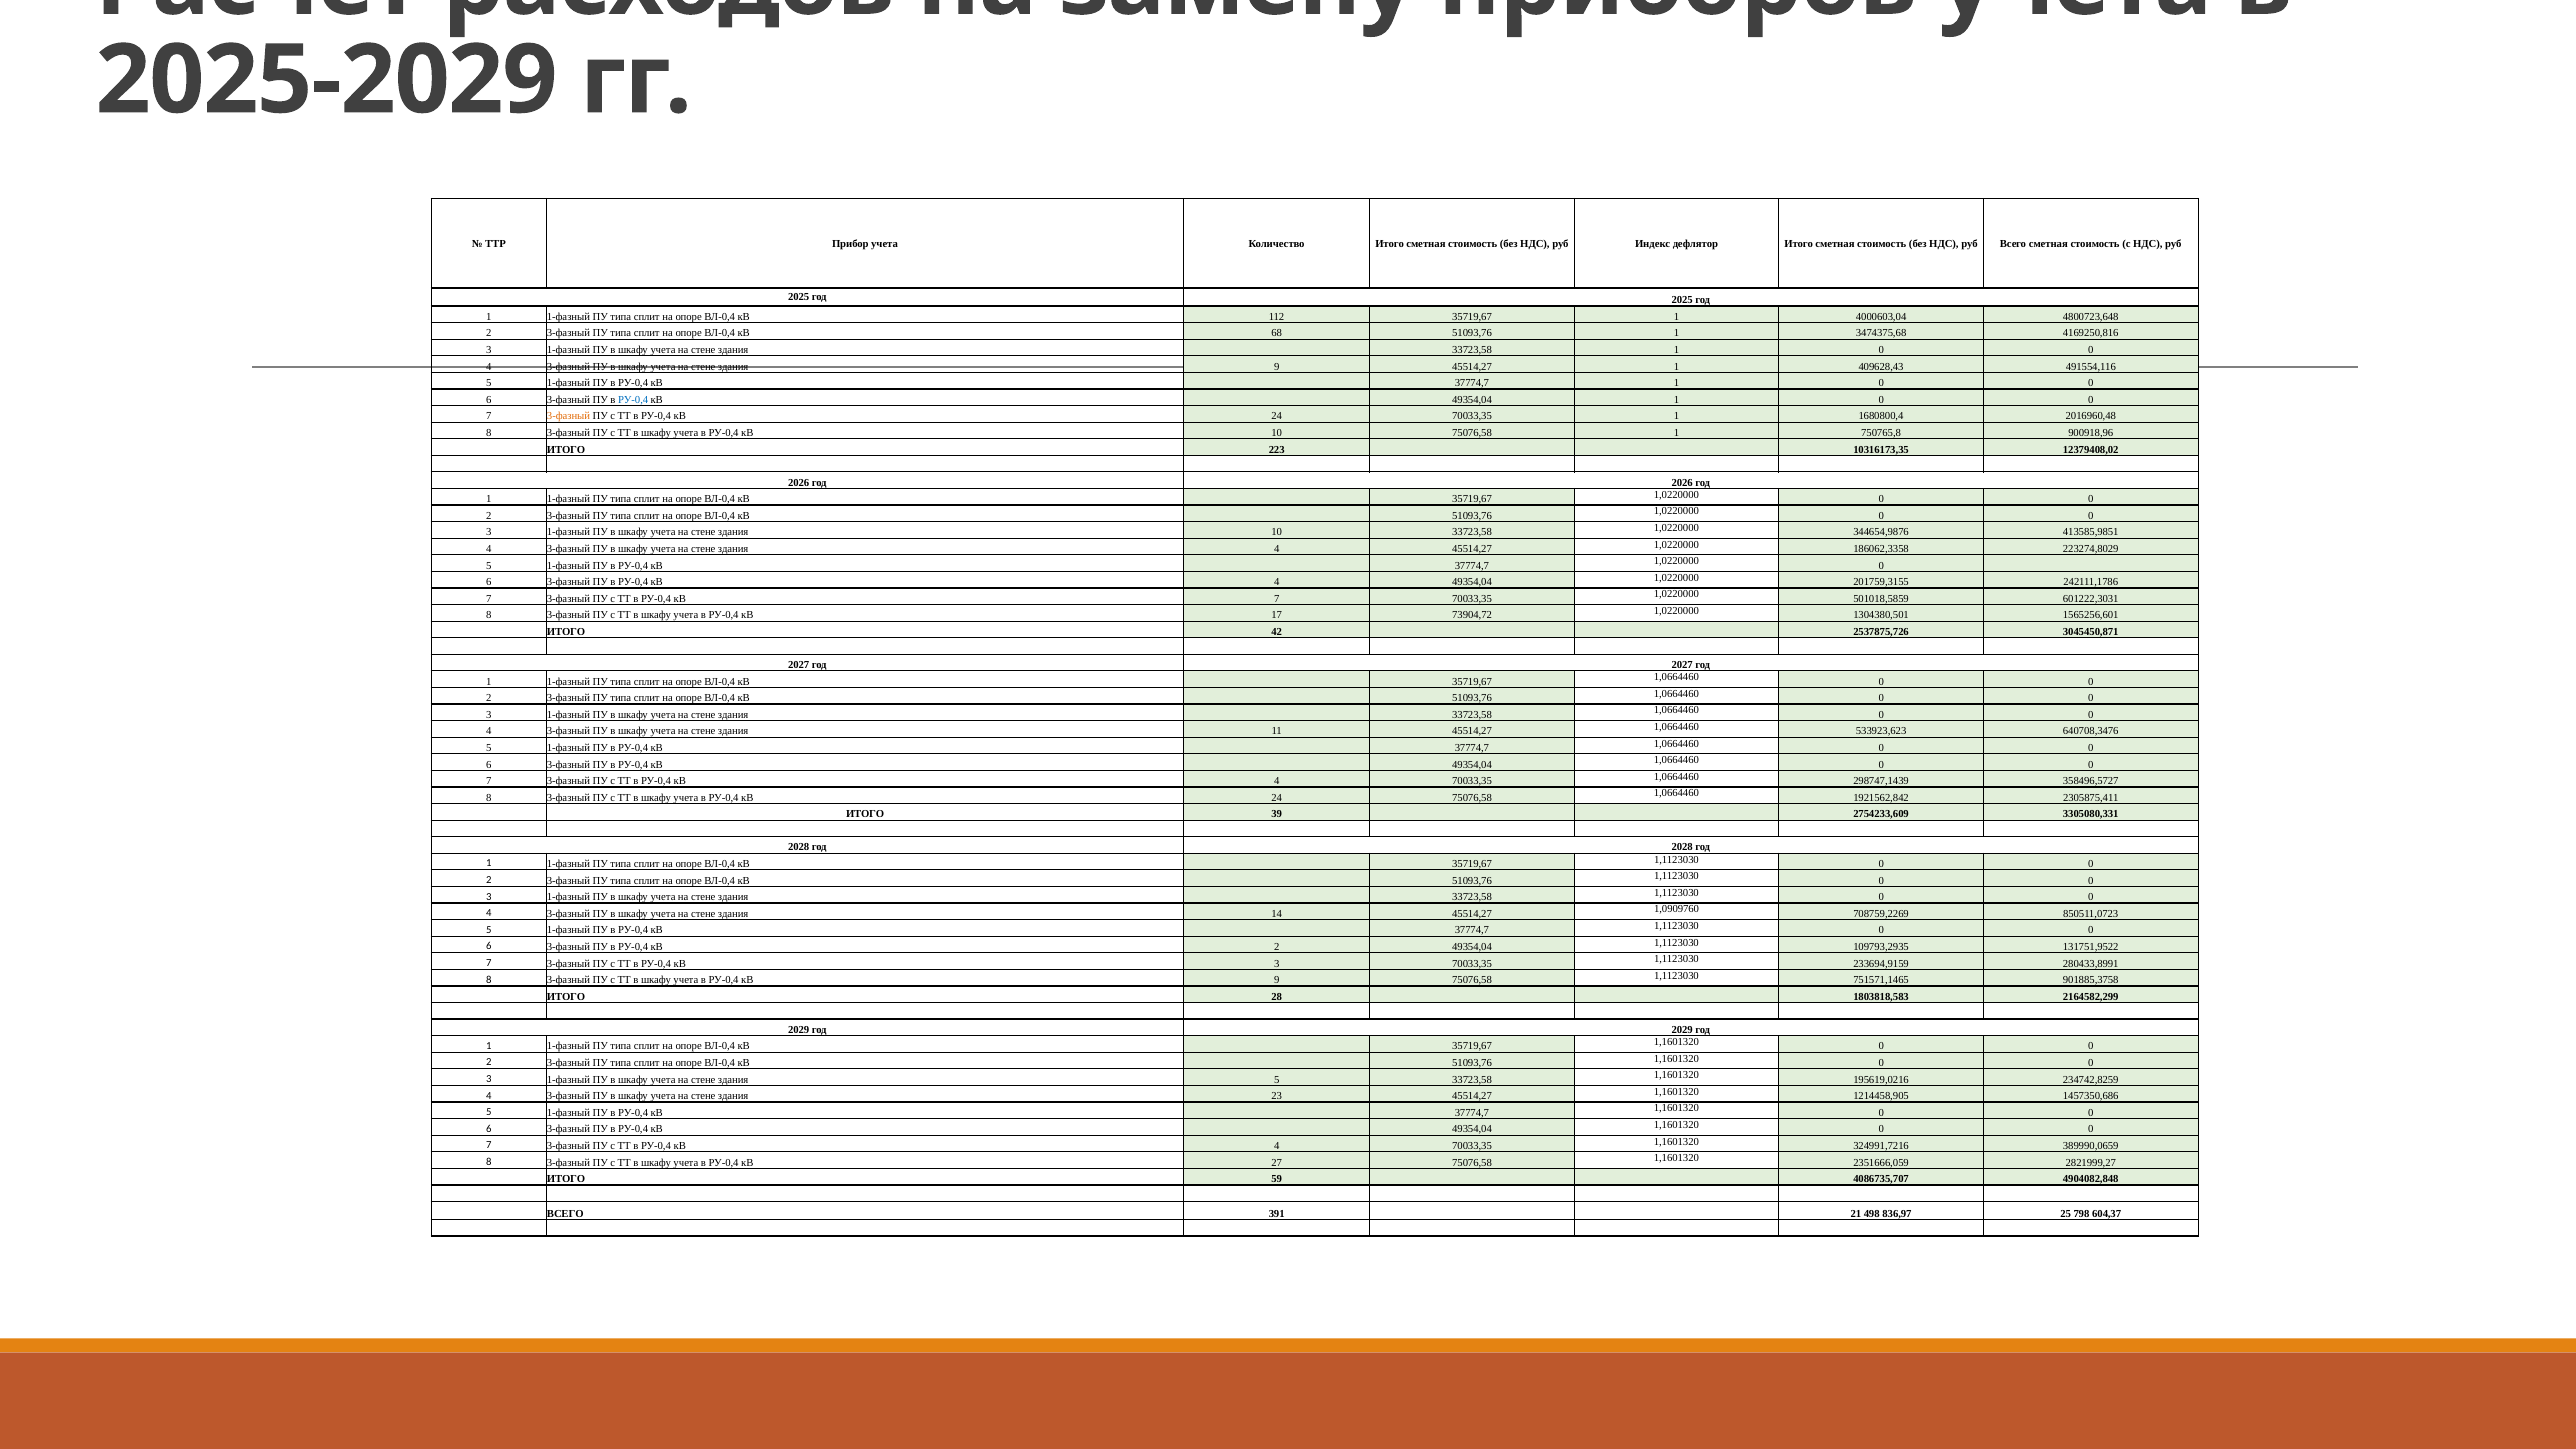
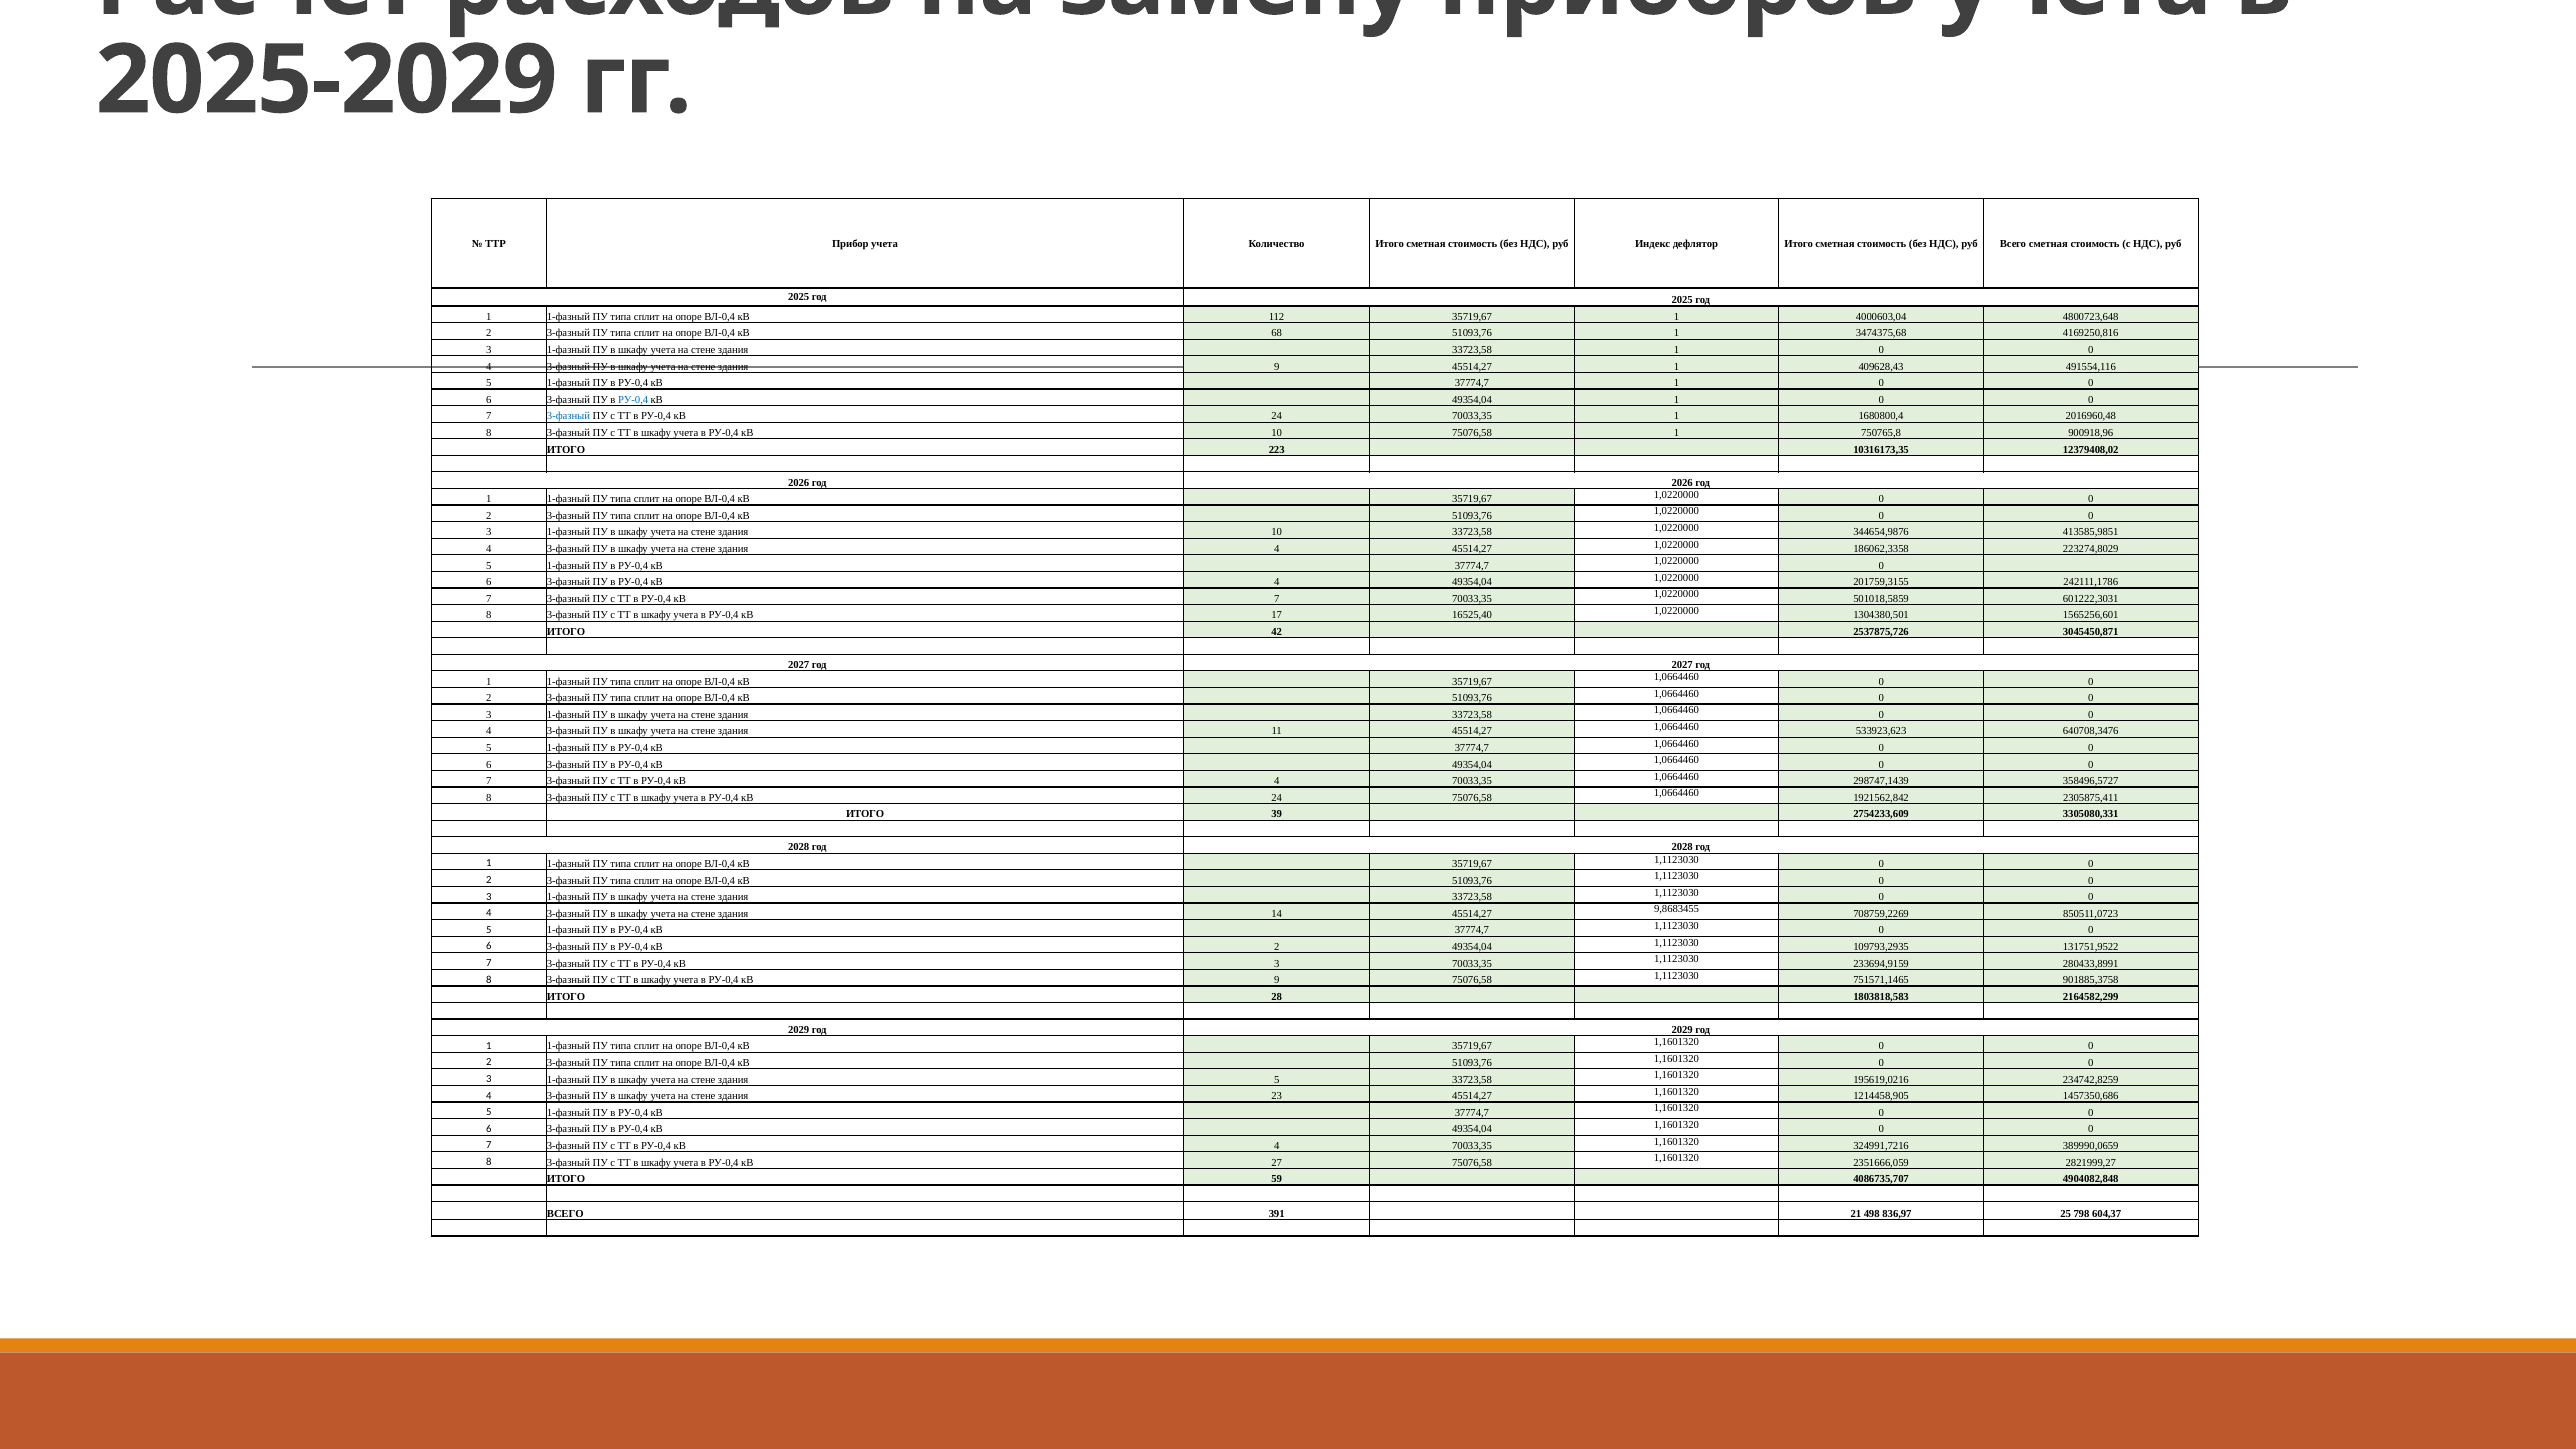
3-фазный colour: orange -> blue (569, 416)
73904,72: 73904,72 -> 16525,40 (1472, 615)
1,0909760: 1,0909760 -> 9,8683455 (1677, 909)
